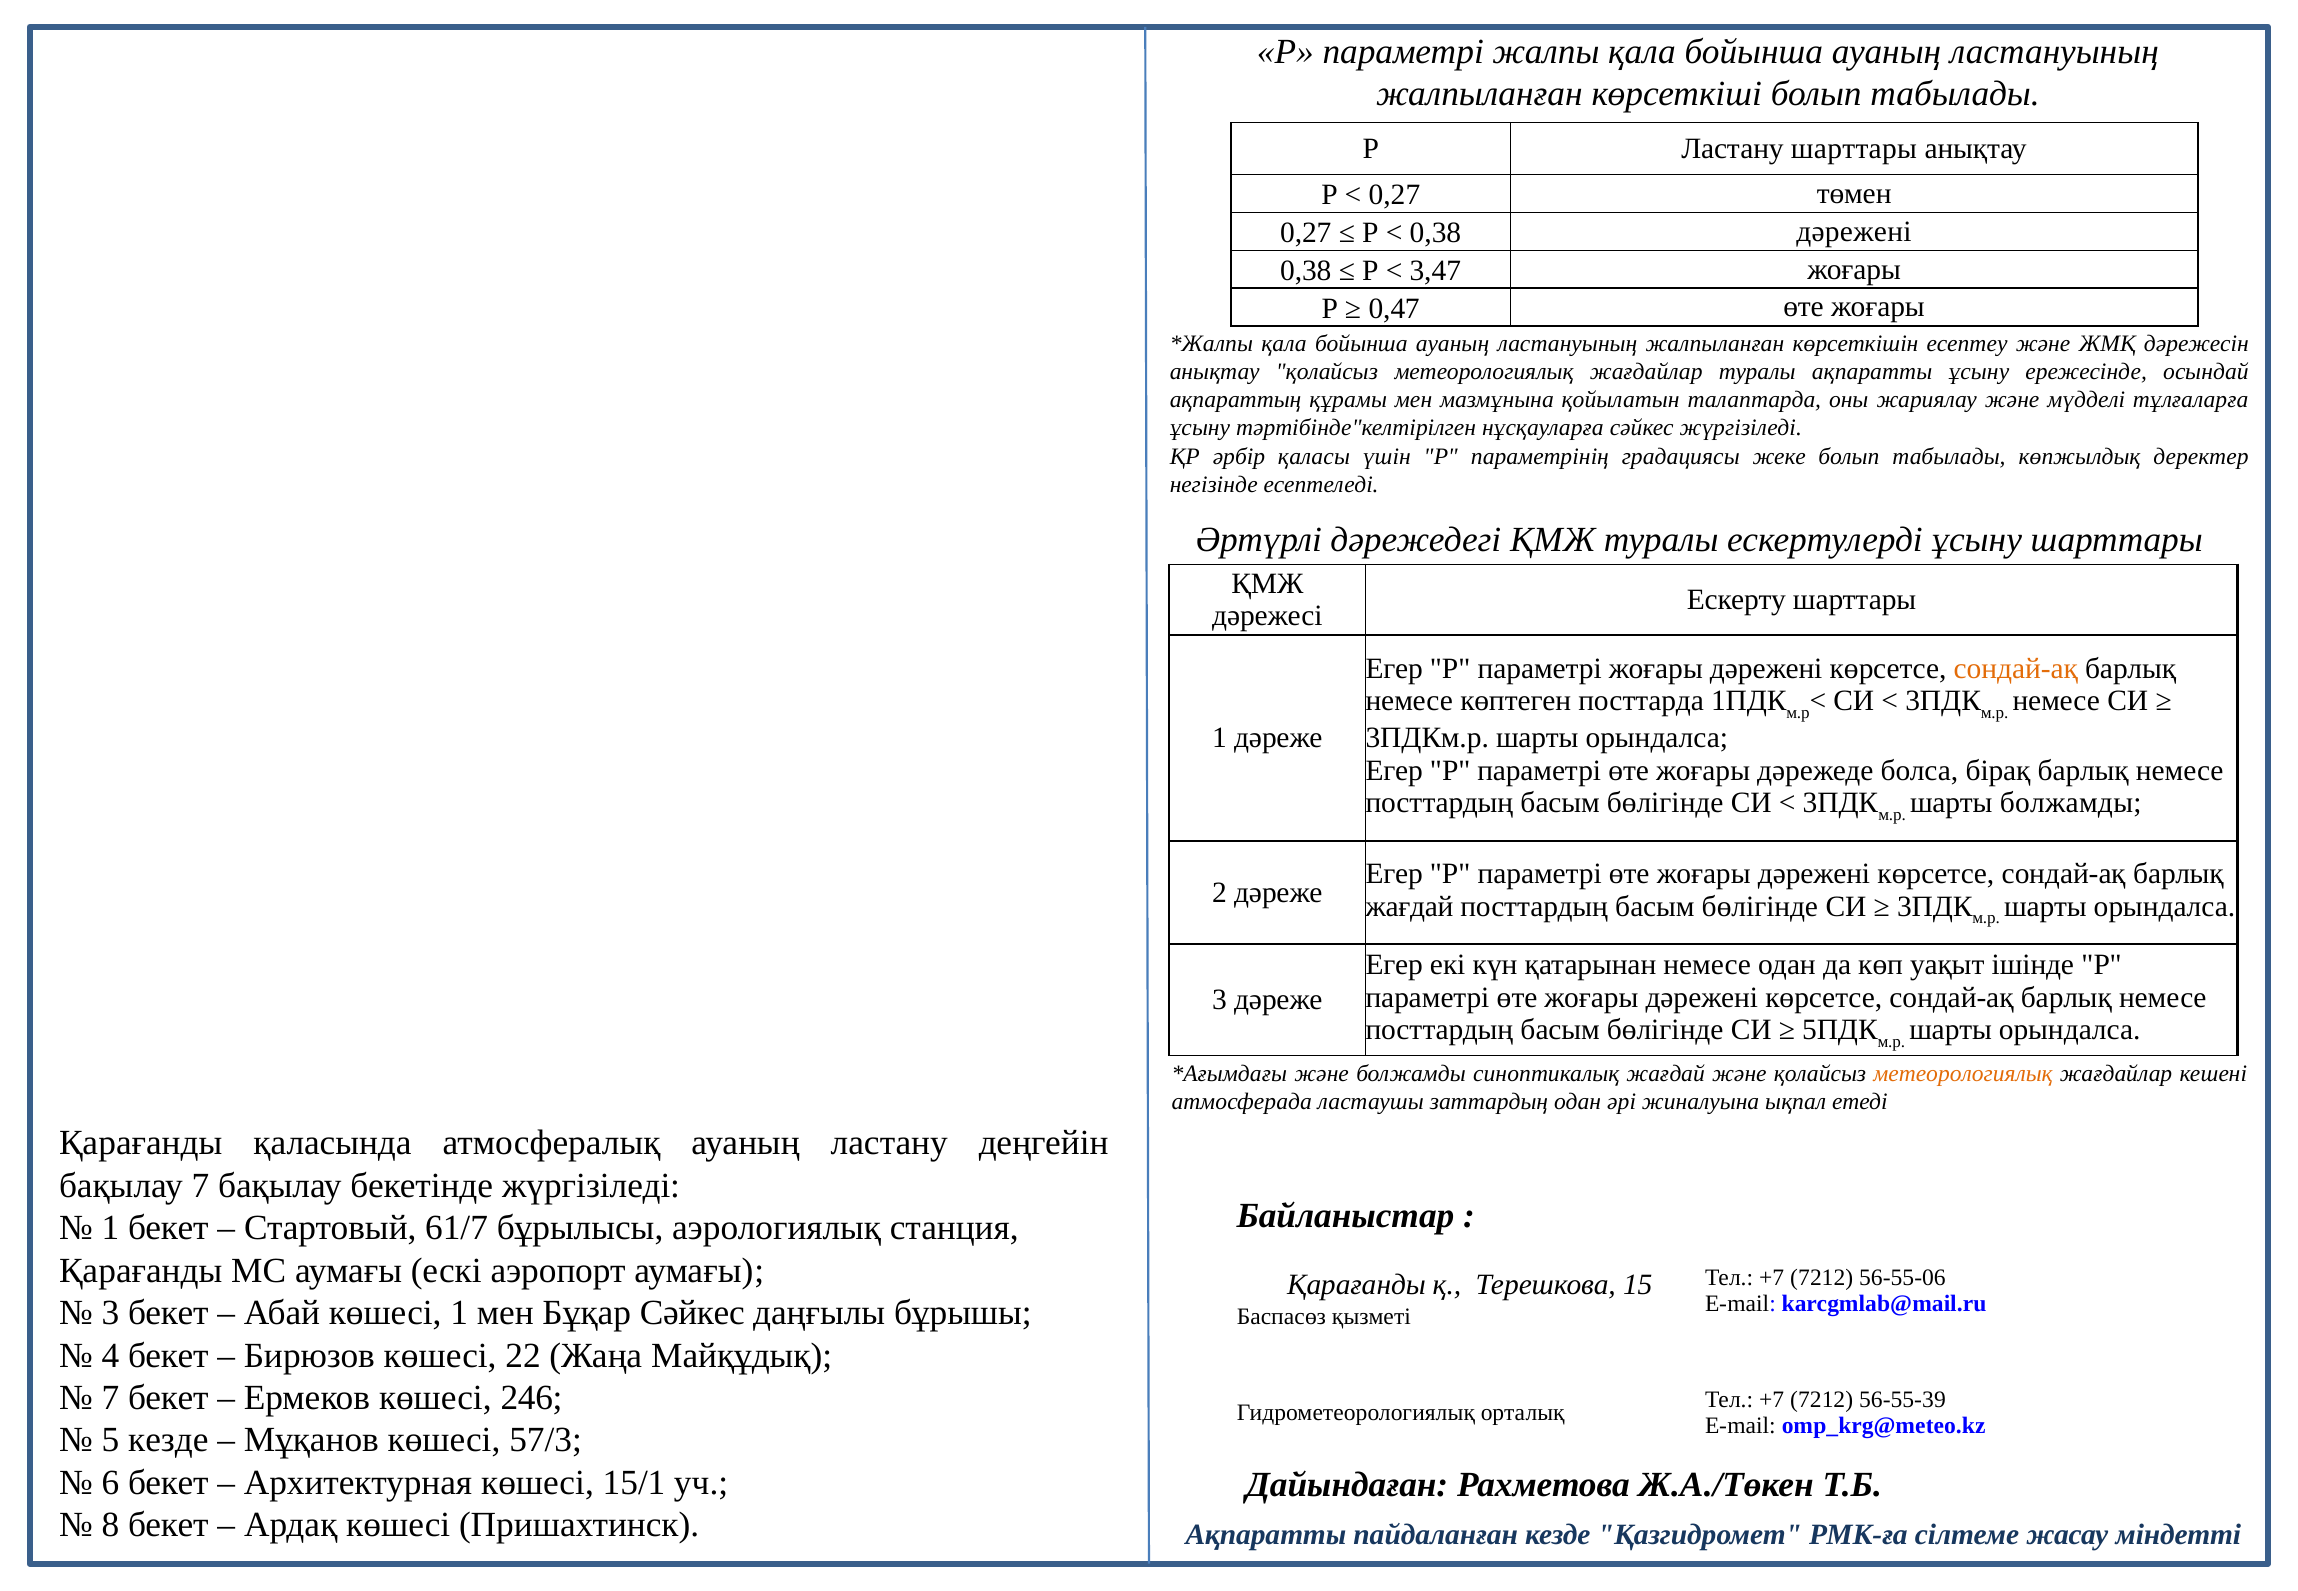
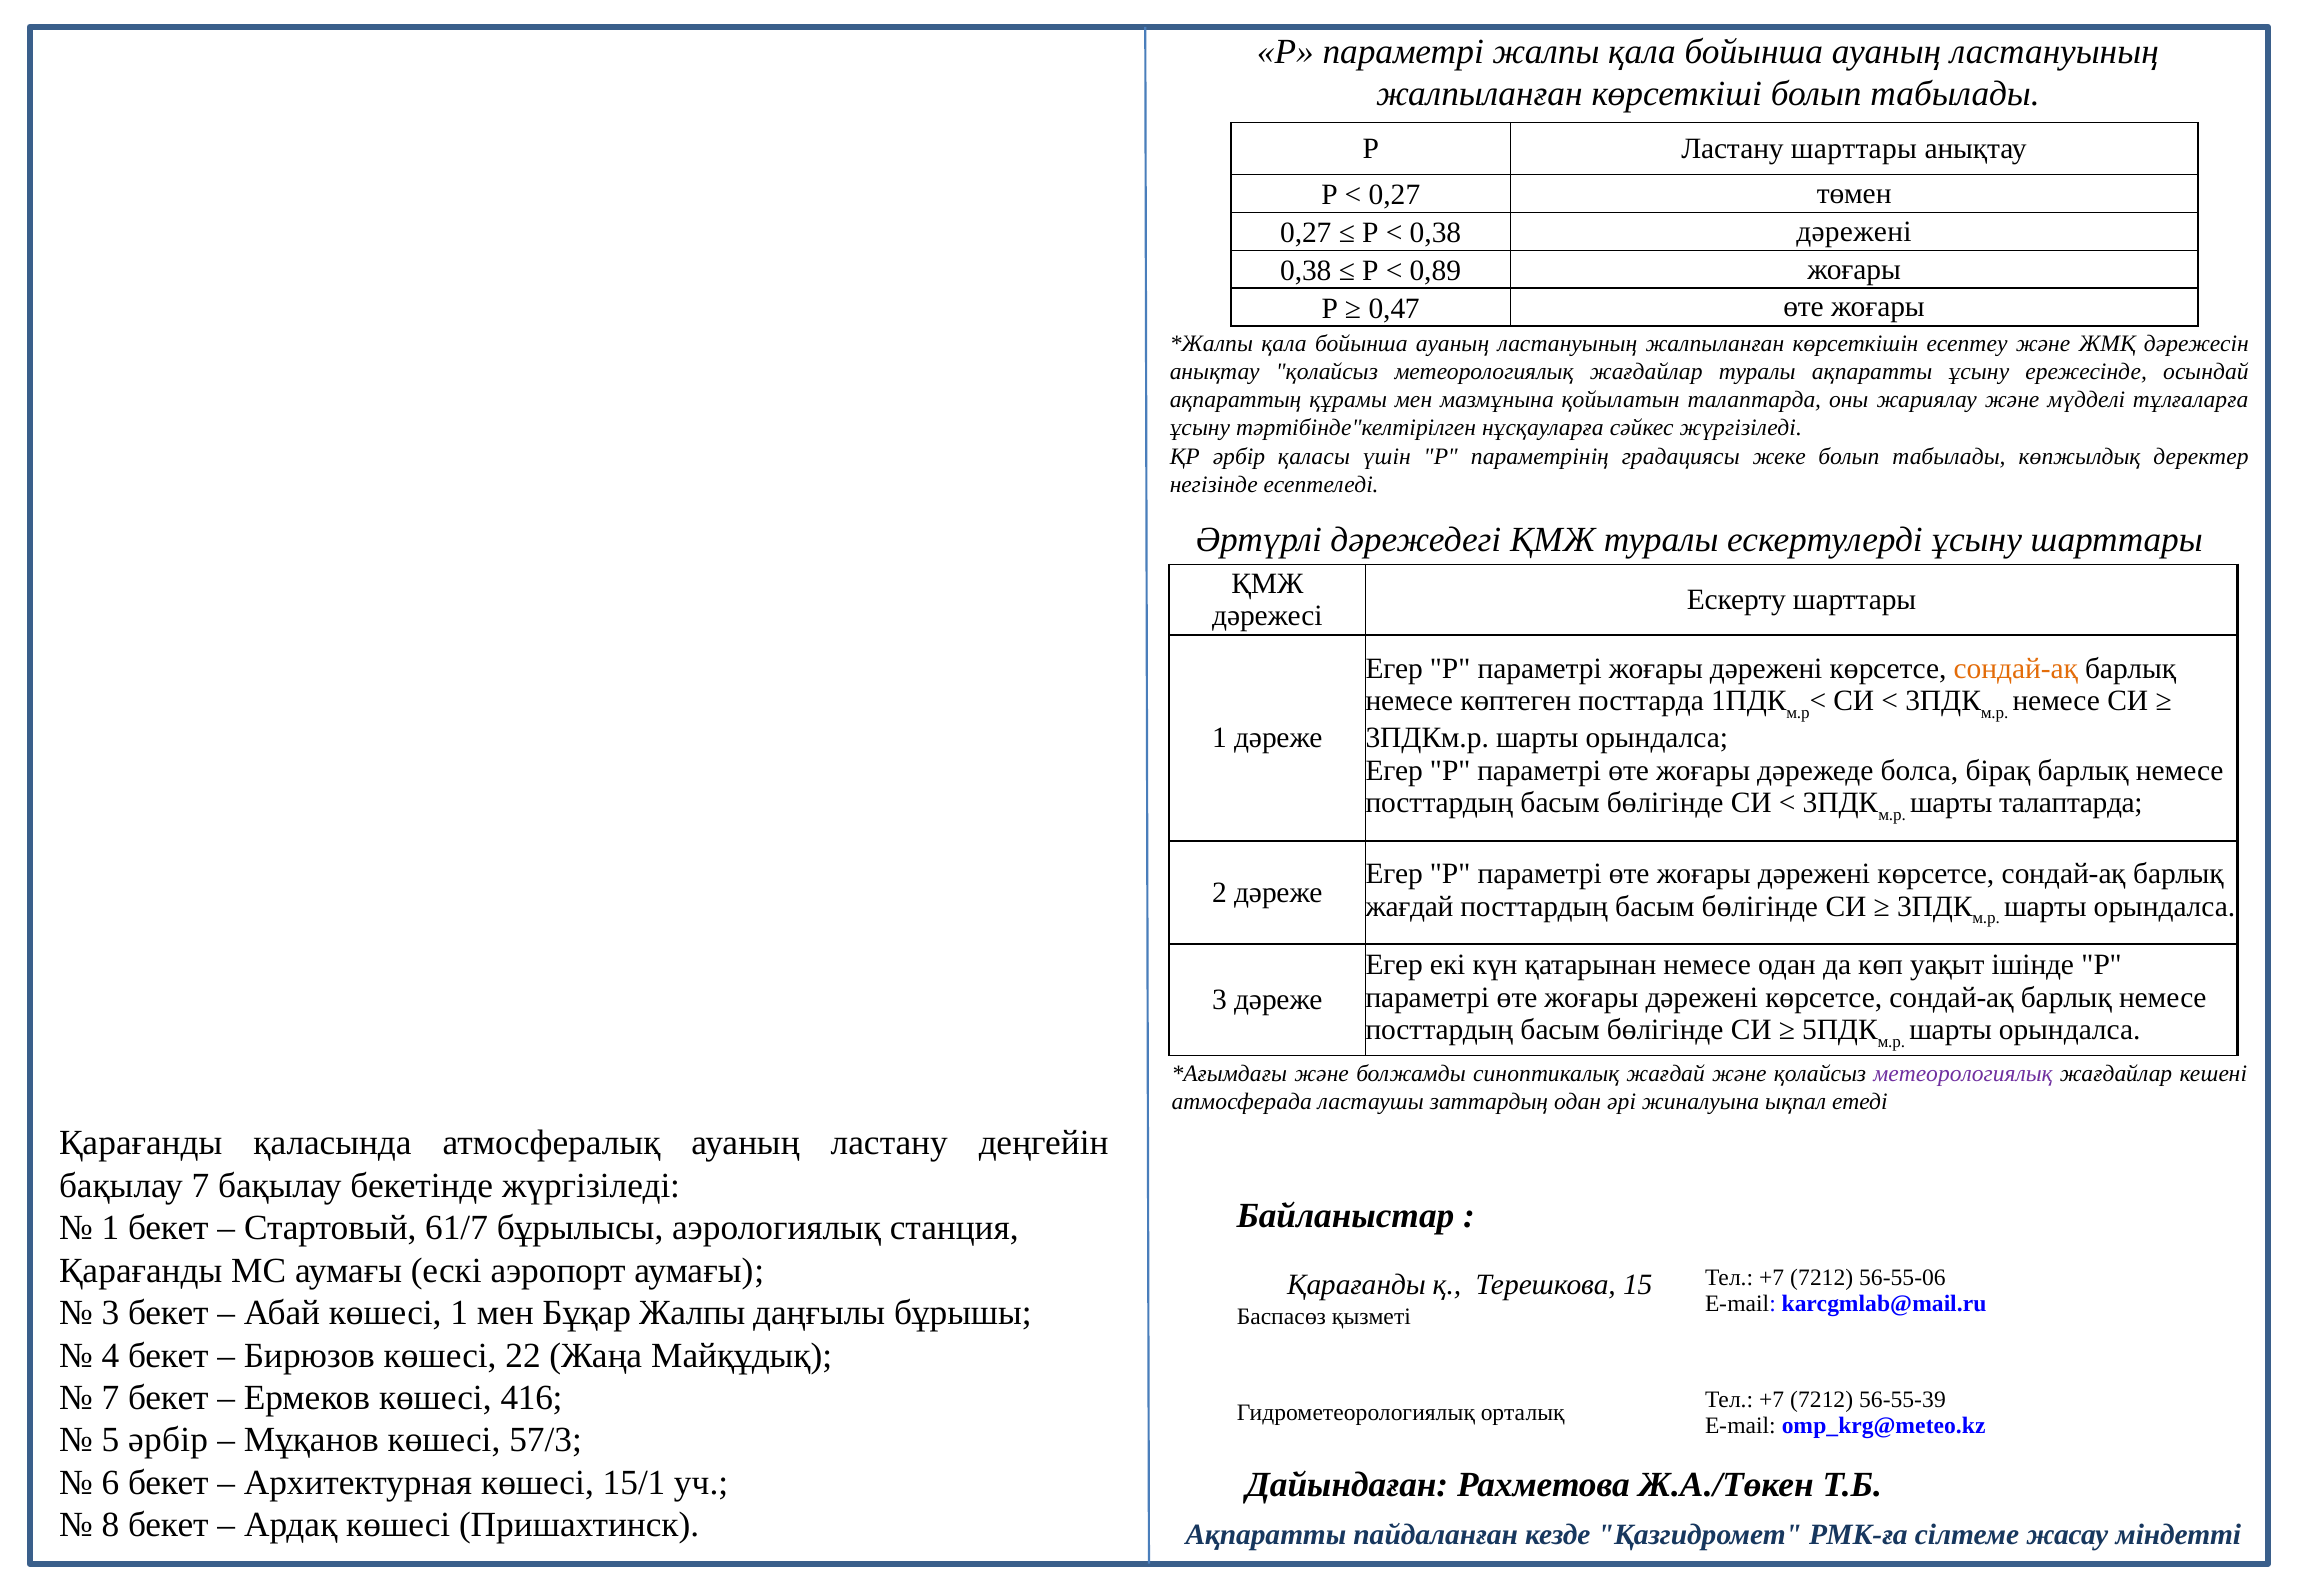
3,47: 3,47 -> 0,89 (1435, 270)
шарты болжамды: болжамды -> талаптарда (2071, 803)
метеорологиялық colour: orange -> purple (1963, 1074)
Бұқар Сәйкес: Сәйкес -> Жалпы (692, 1313)
246: 246 -> 416 (531, 1398)
5 кезде: кезде -> әрбір (168, 1440)
